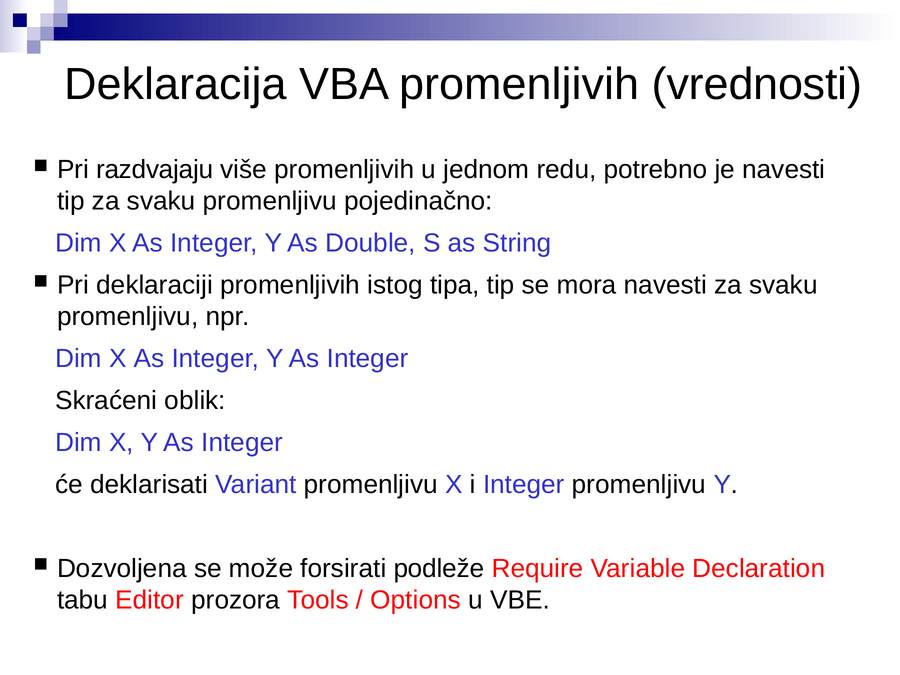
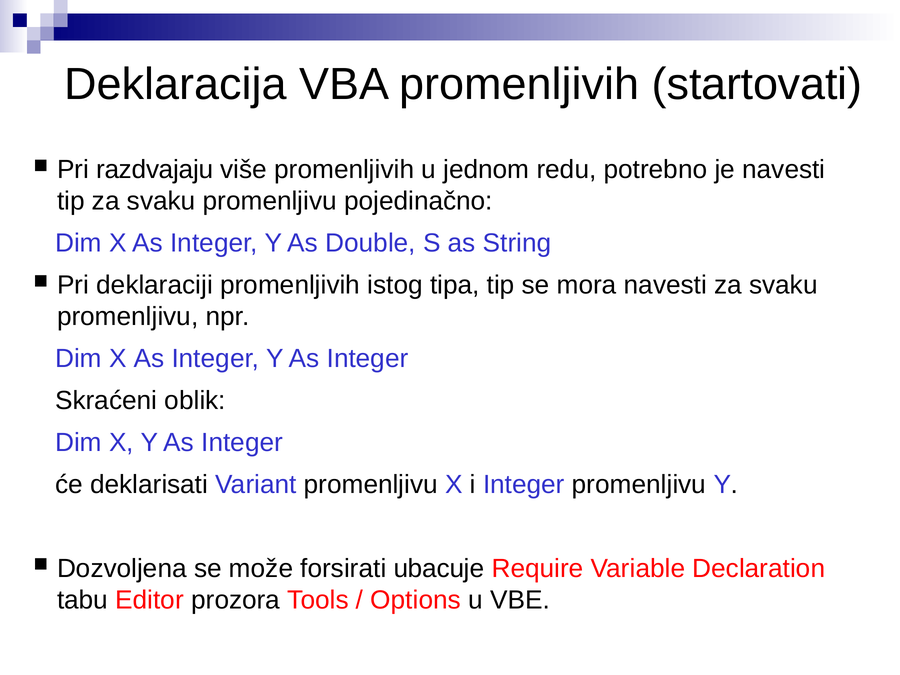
vrednosti: vrednosti -> startovati (757, 85)
podleže: podleže -> ubacuje (439, 569)
